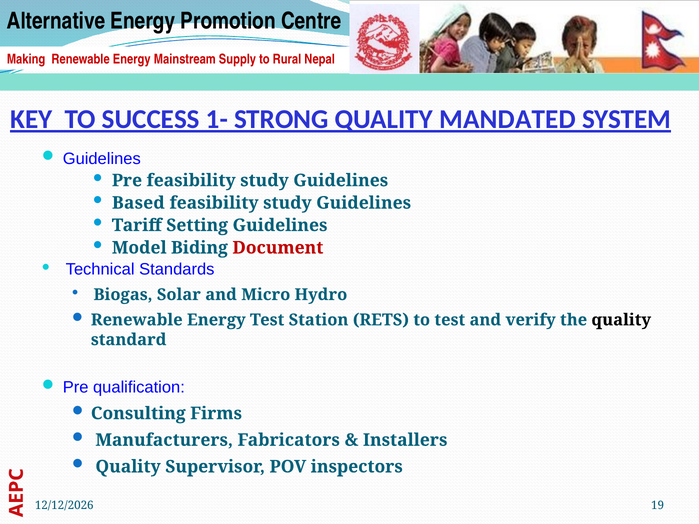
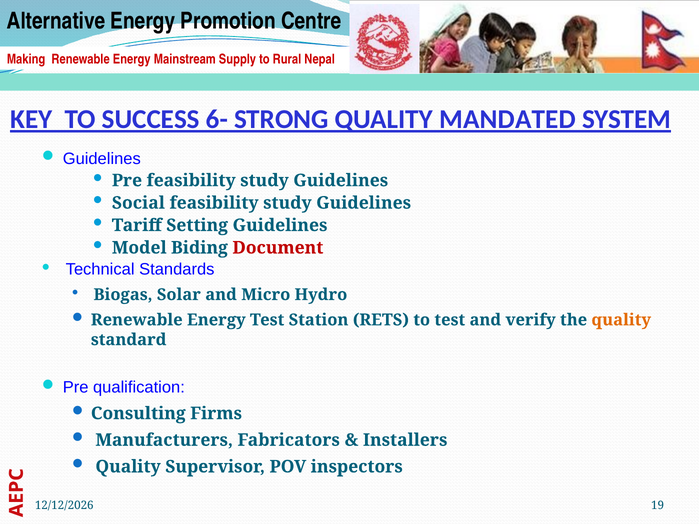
1-: 1- -> 6- (217, 120)
Based: Based -> Social (138, 203)
quality colour: black -> orange (621, 320)
